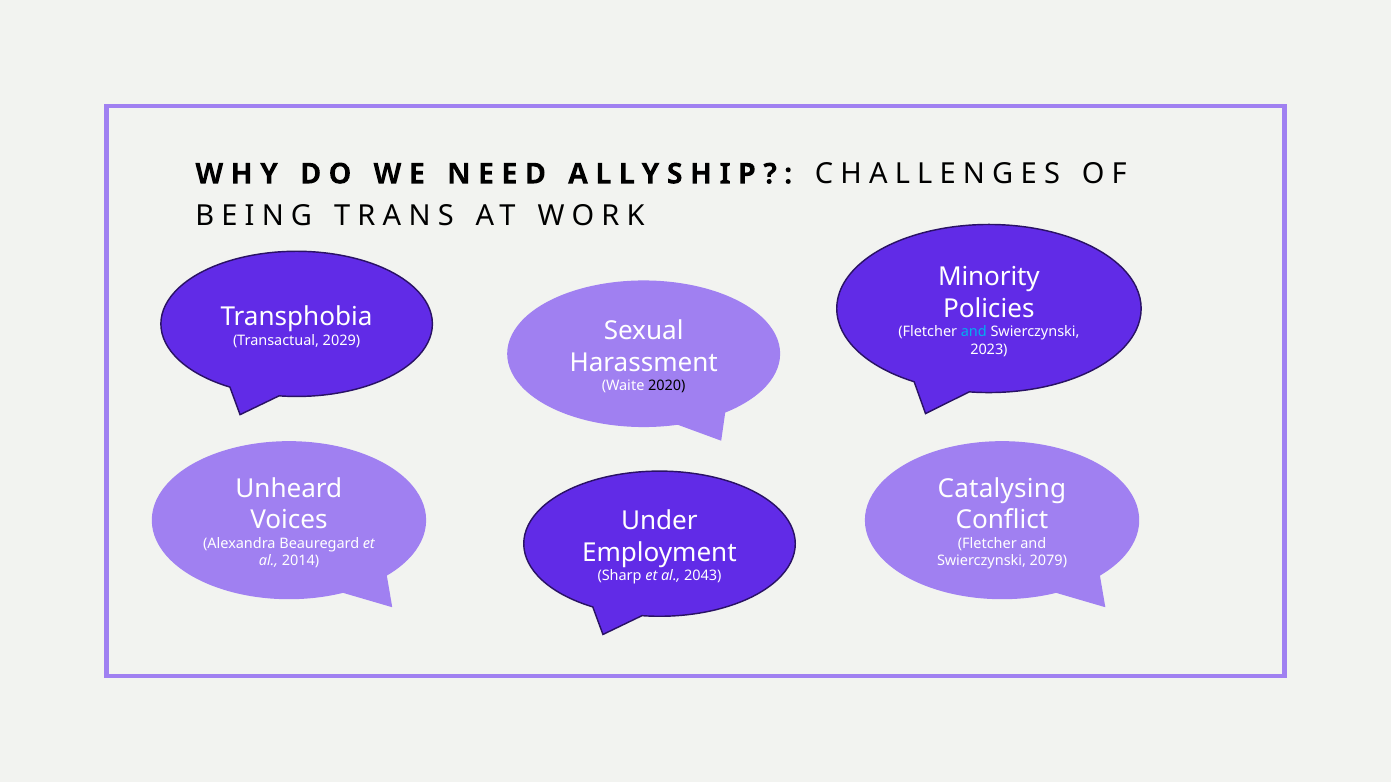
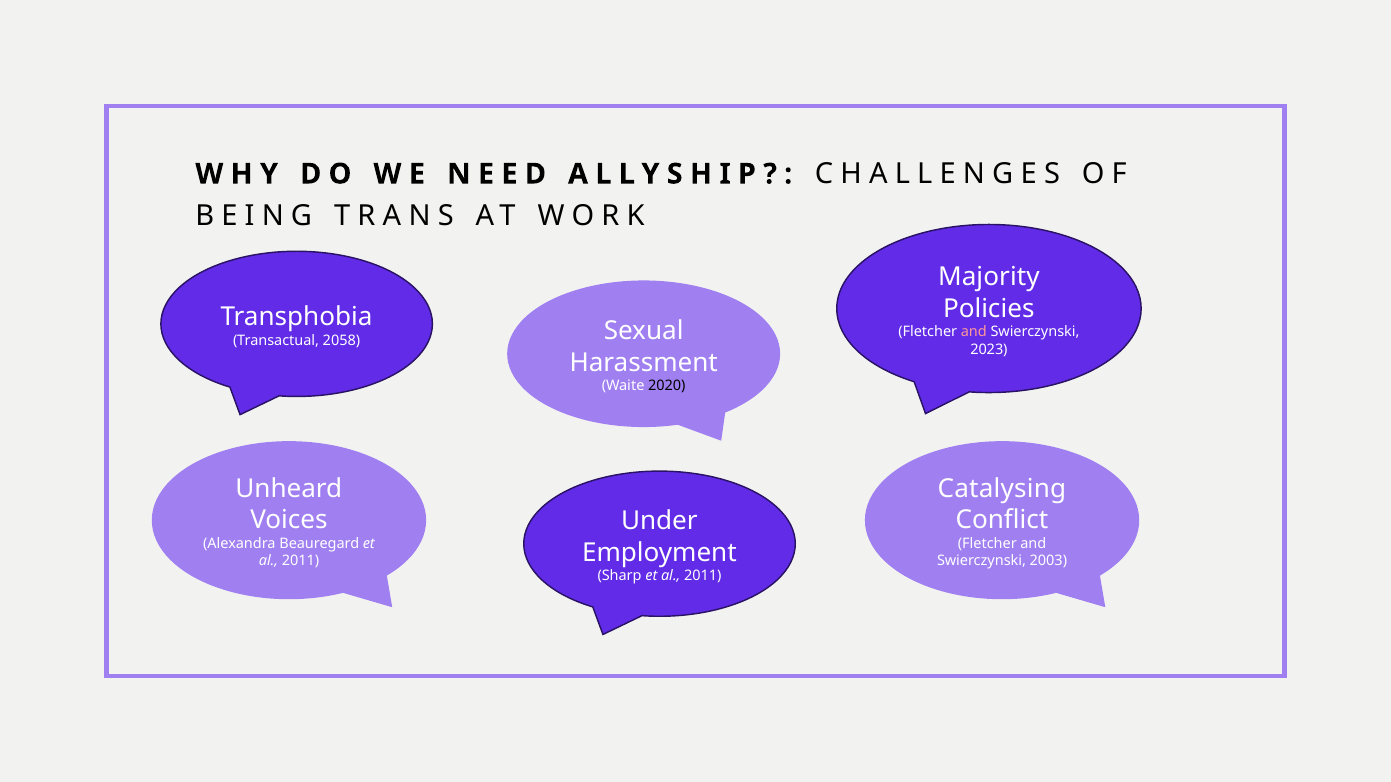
Minority: Minority -> Majority (989, 277)
and colour: light blue -> pink (974, 332)
2029: 2029 -> 2058 (341, 341)
2014: 2014 -> 2011 (300, 561)
2079: 2079 -> 2003 (1048, 561)
Sharp et al 2043: 2043 -> 2011 (703, 576)
